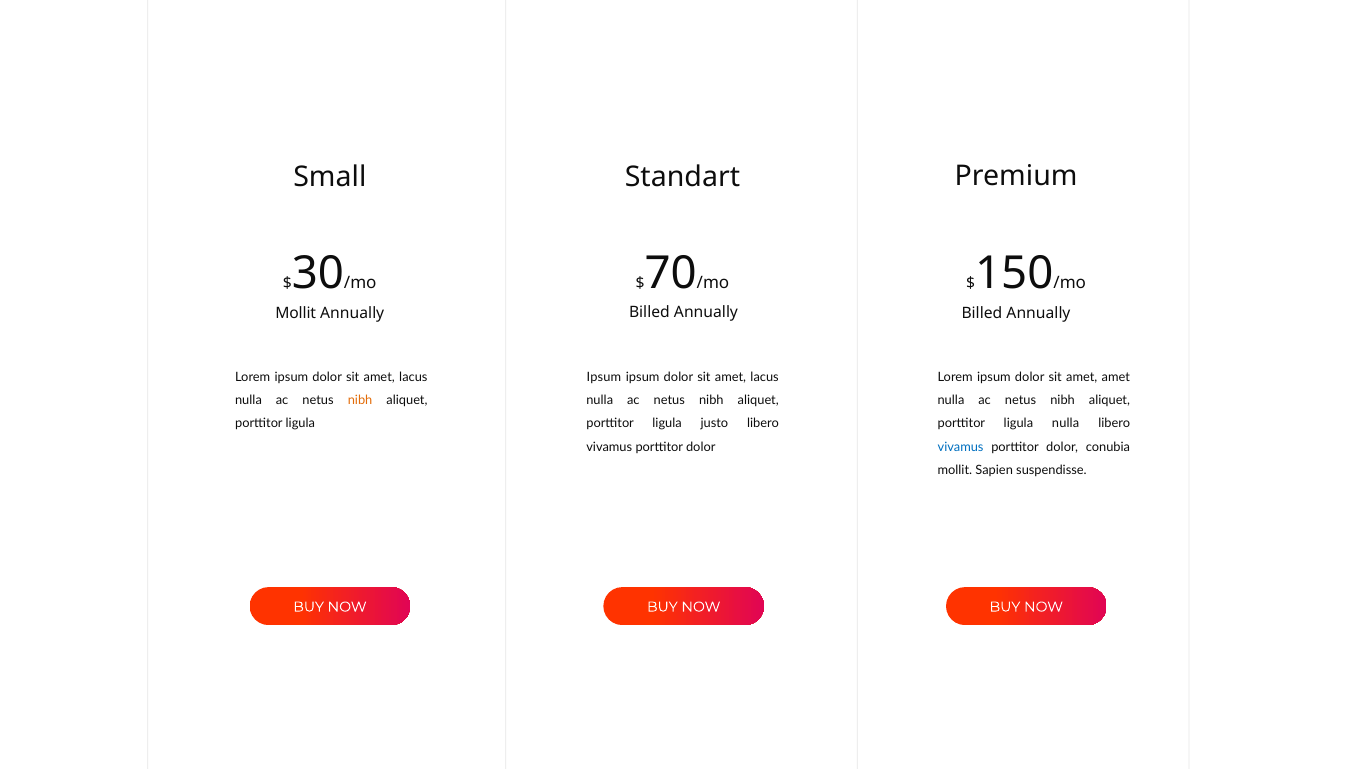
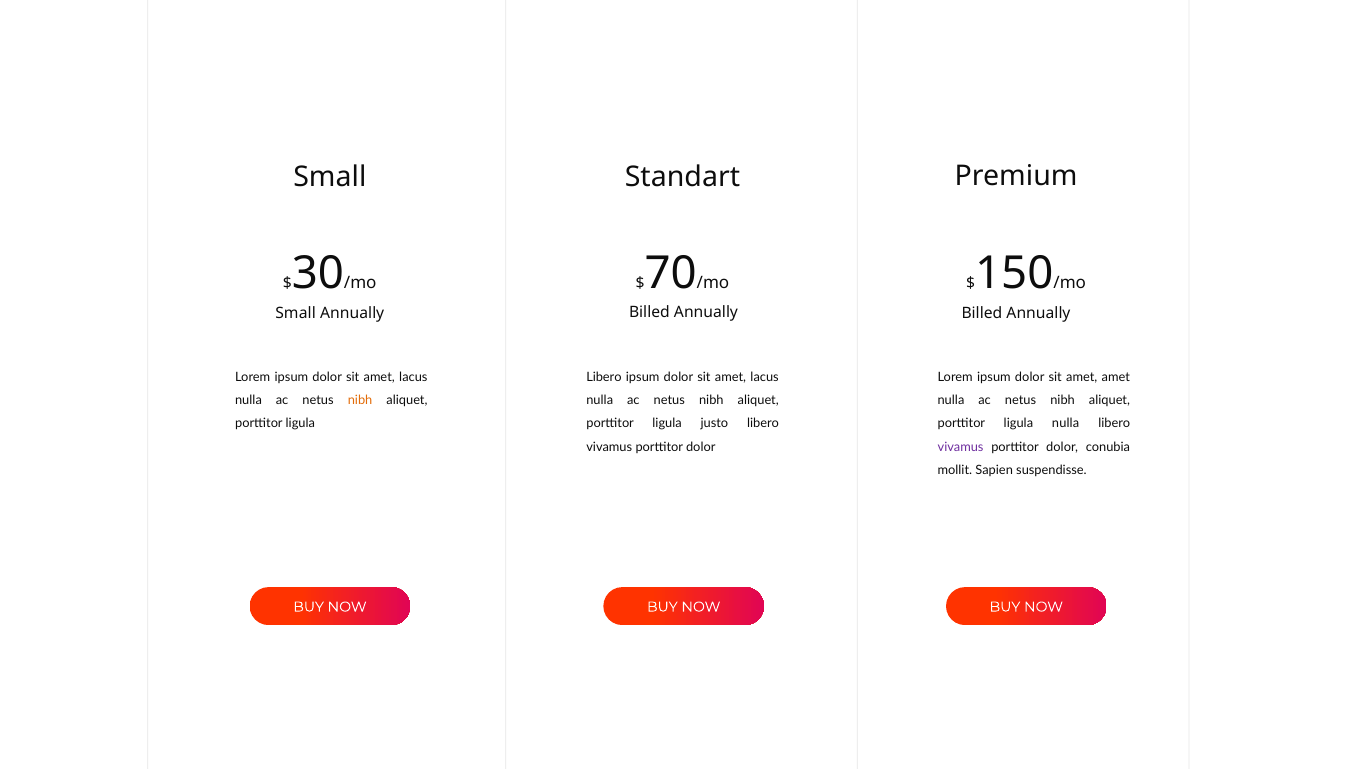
Mollit: Mollit -> Small (296, 313)
Ipsum: Ipsum -> Libero (604, 378)
vivamus colour: blue -> purple (961, 447)
